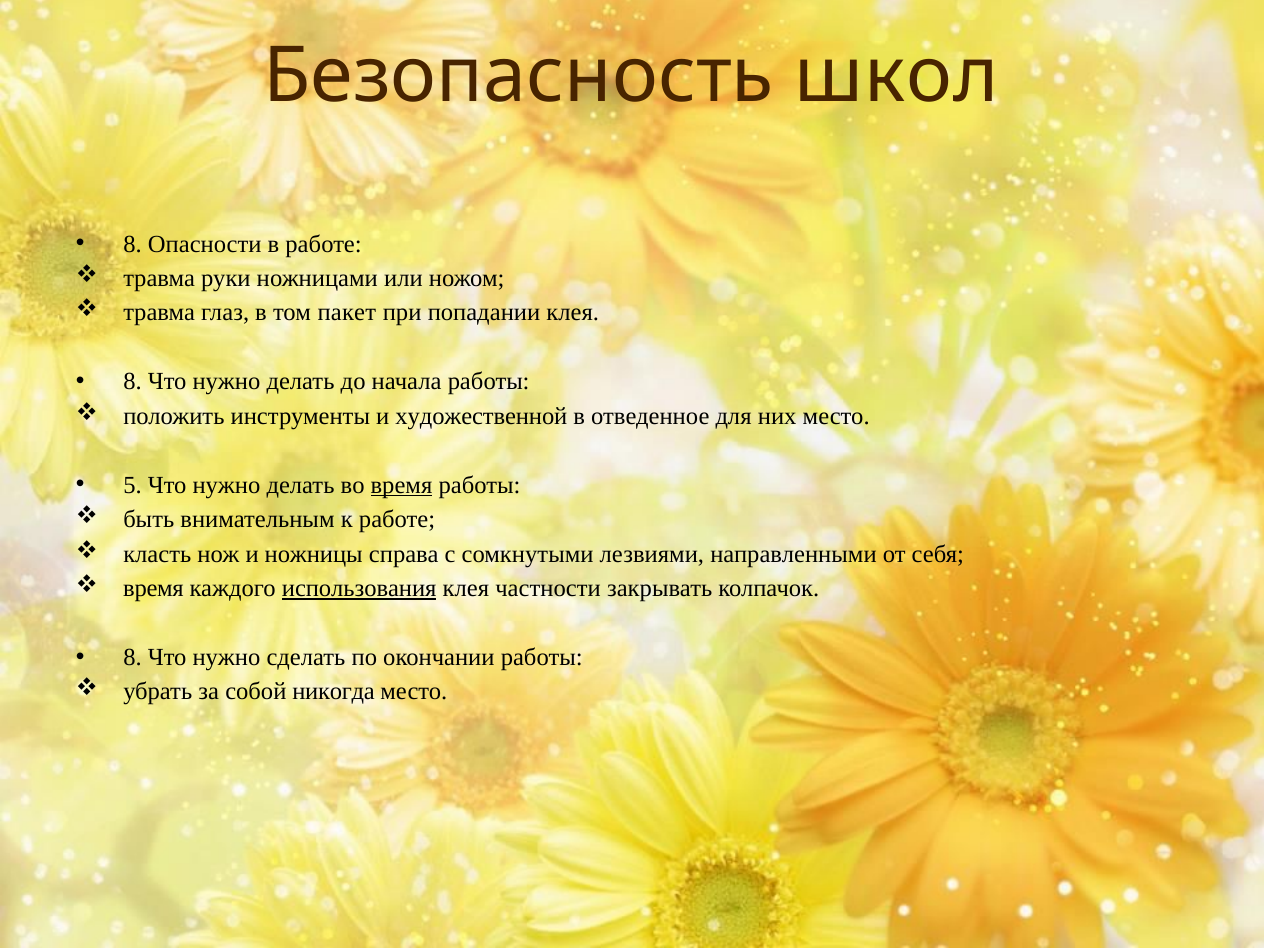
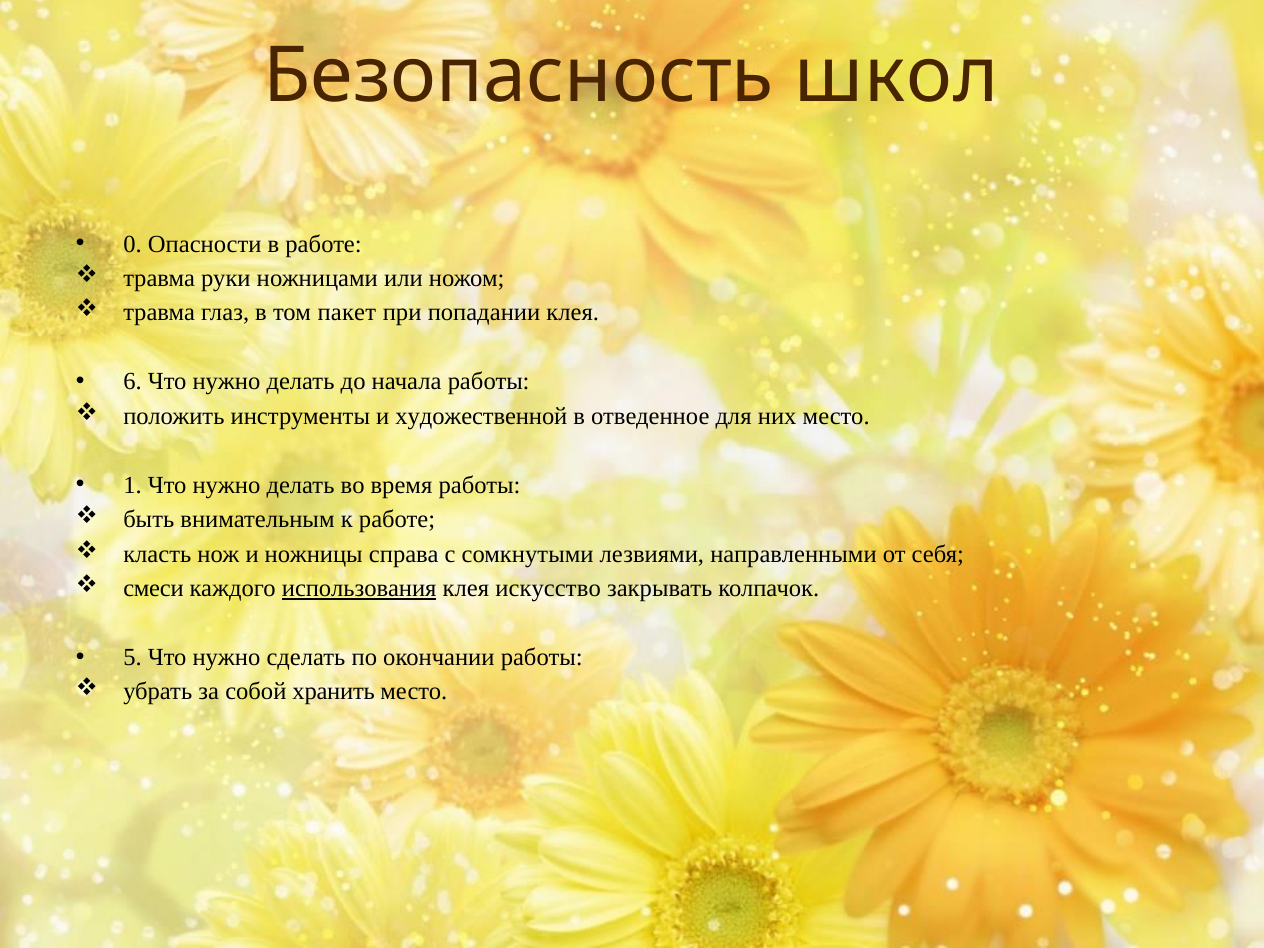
8: 8 -> 0 (132, 244)
8: 8 -> 6 (132, 382)
5: 5 -> 1 (132, 485)
время underline: present -> none (401, 485)
время: время -> смеси (153, 588)
частности: частности -> искусство (548, 588)
8: 8 -> 5 (132, 657)
никогда: никогда -> хранить (334, 692)
